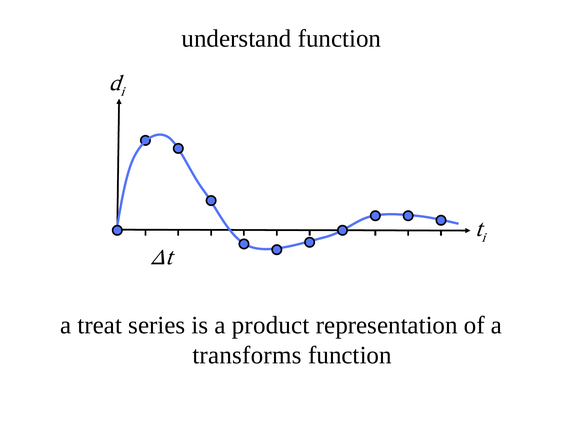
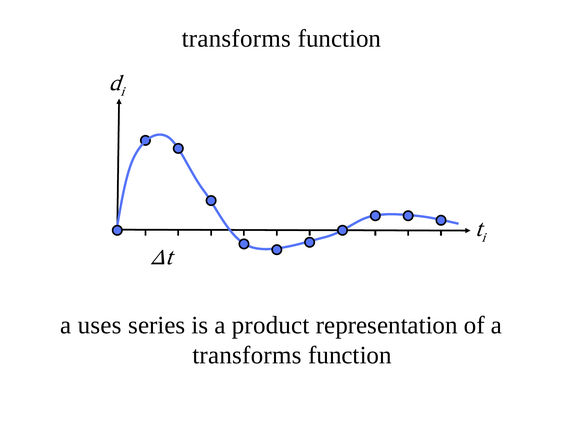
understand: understand -> transforms (236, 38)
treat: treat -> uses (100, 325)
